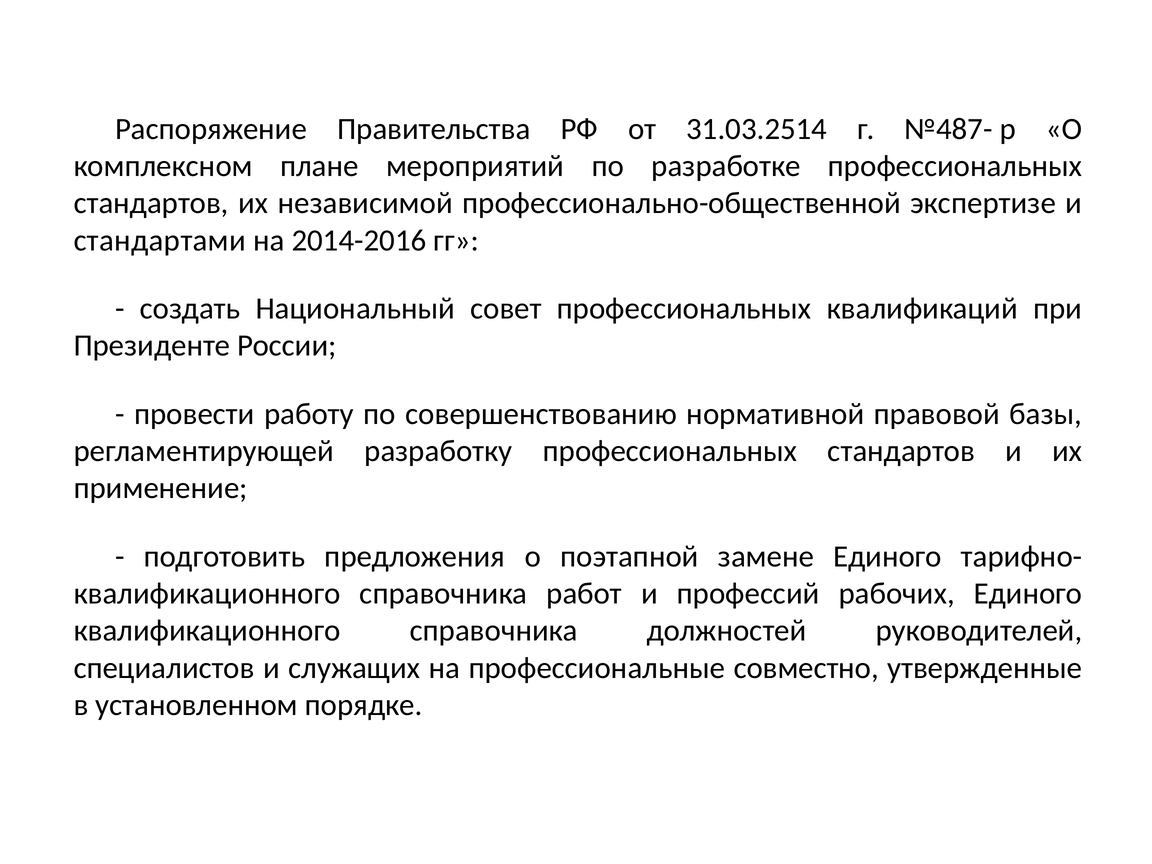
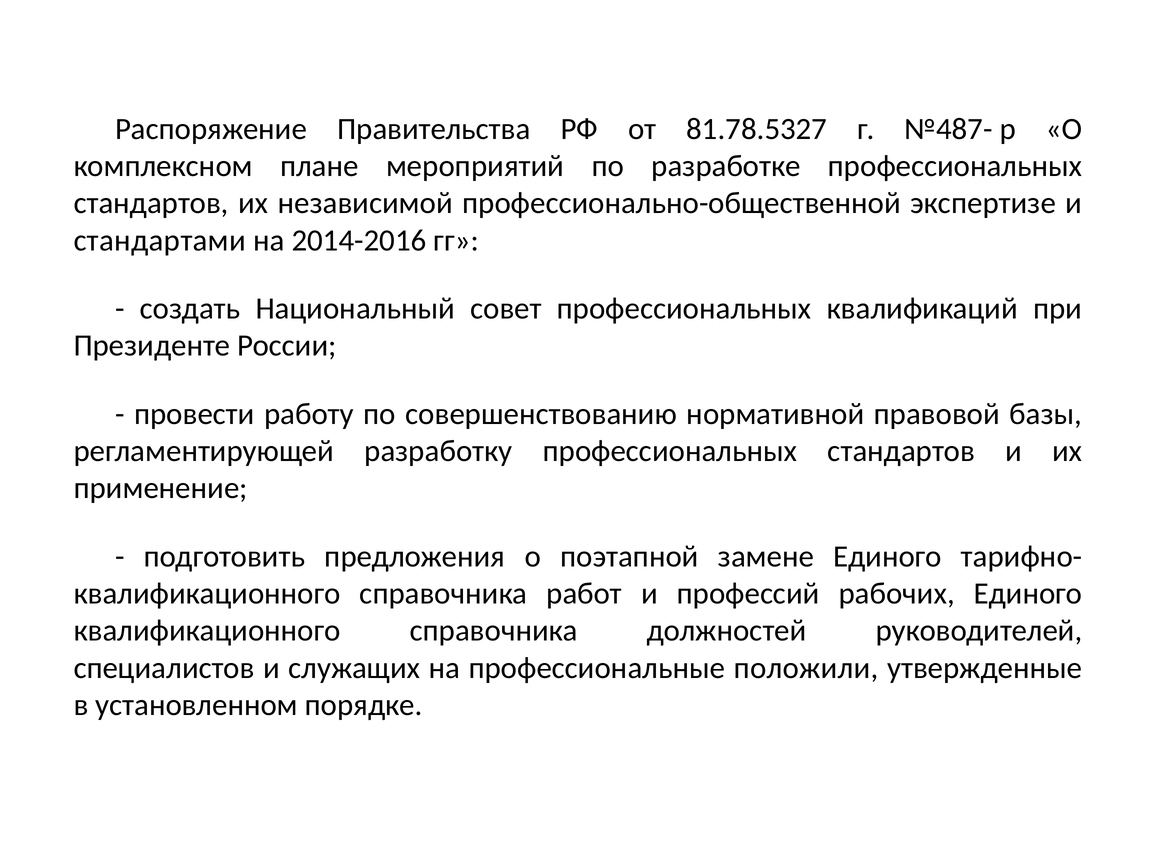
31.03.2514: 31.03.2514 -> 81.78.5327 (757, 129)
совместно: совместно -> положили (806, 668)
